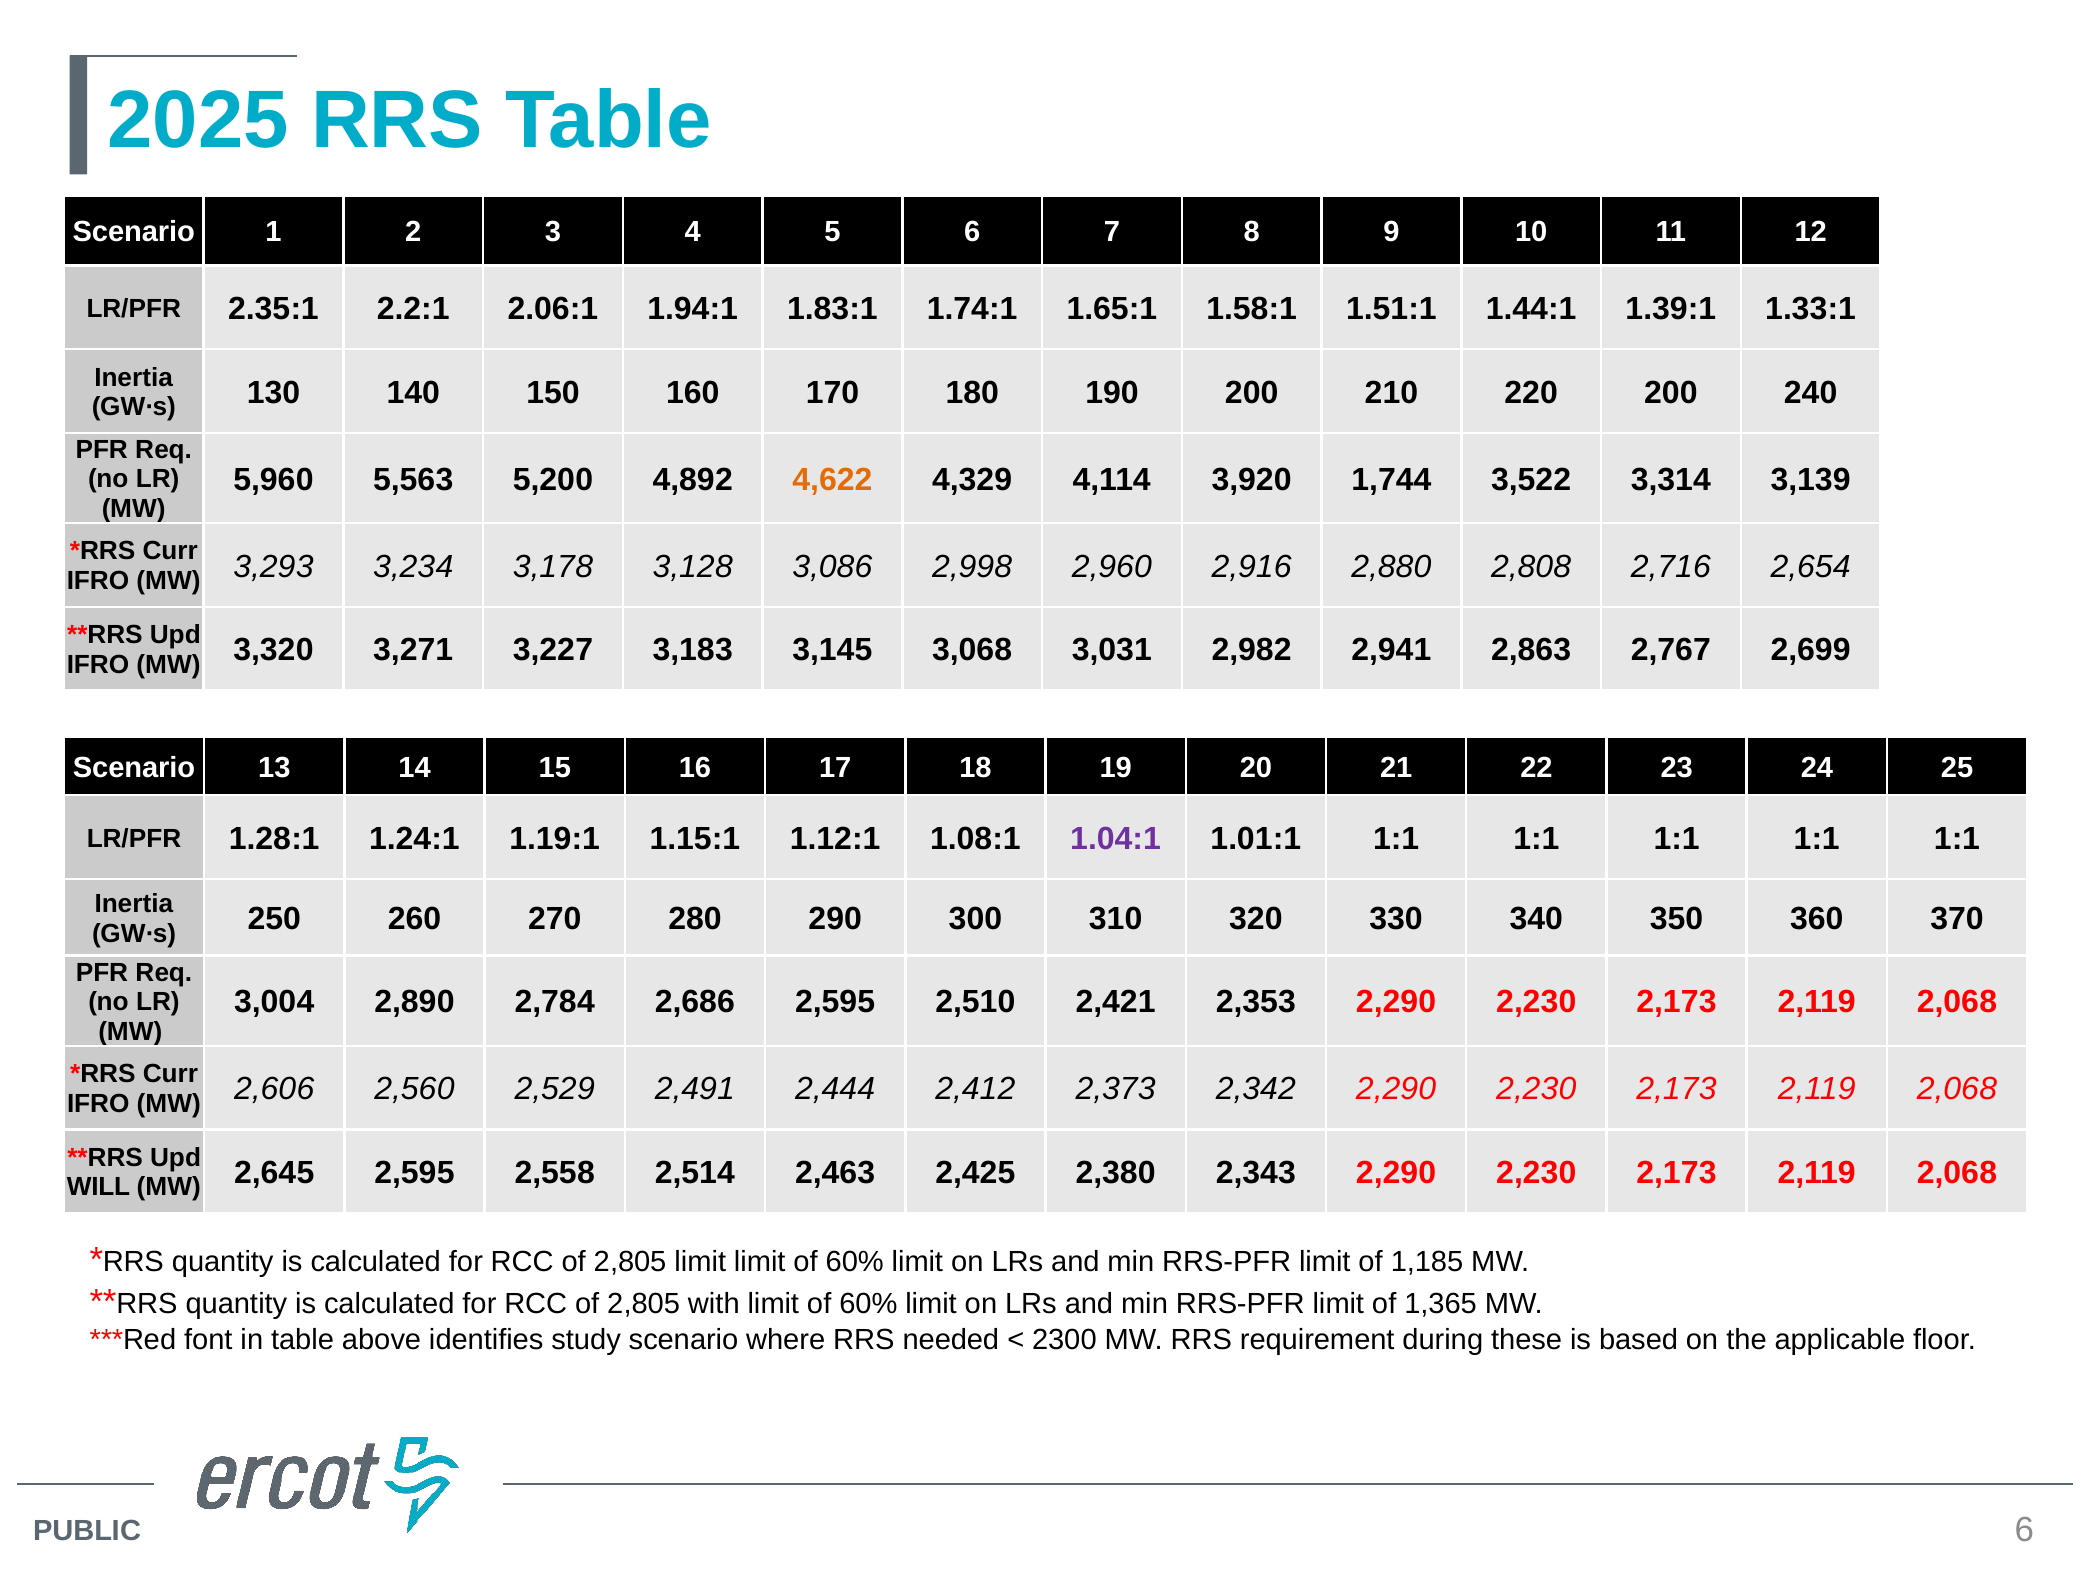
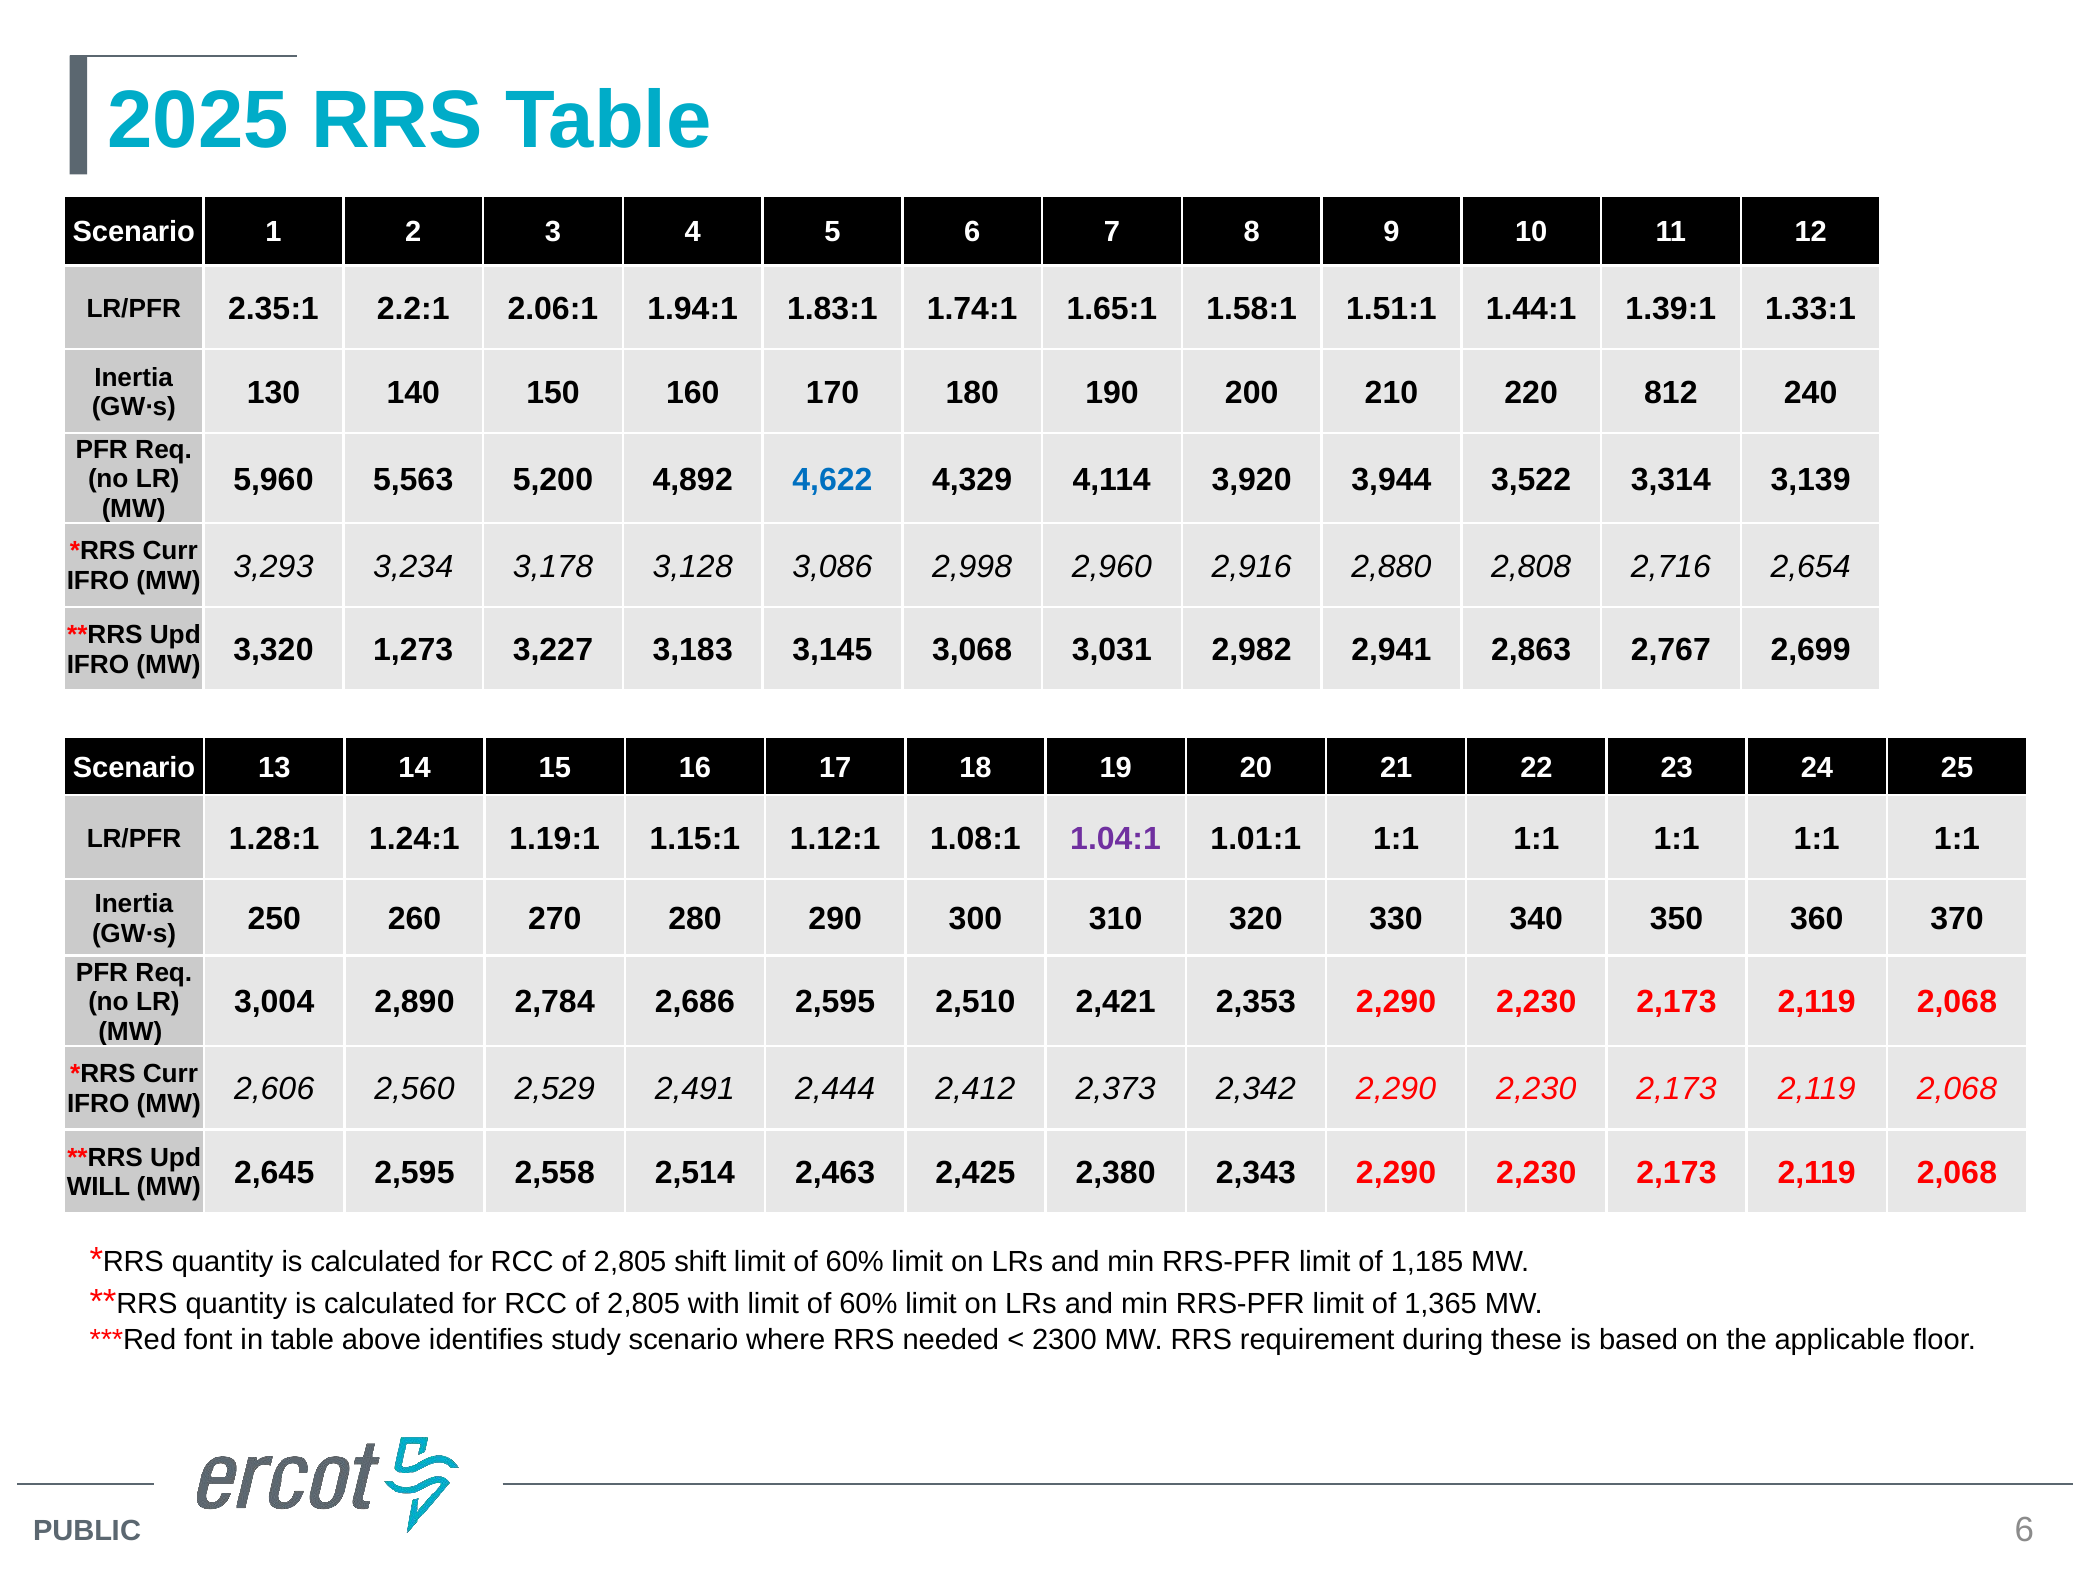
220 200: 200 -> 812 (1671, 393)
4,622 colour: orange -> blue (832, 479)
1,744: 1,744 -> 3,944 (1391, 479)
3,271: 3,271 -> 1,273 (413, 650)
2,805 limit: limit -> shift (700, 1261)
